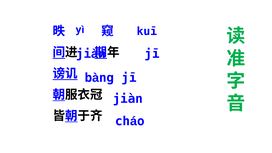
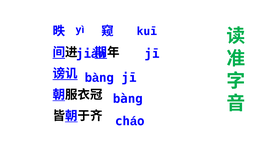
jiàn: jiàn -> bàng (128, 99)
